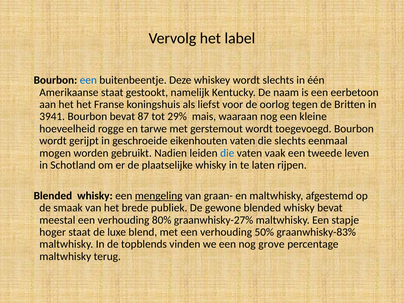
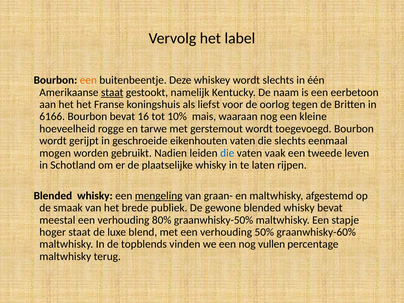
een colour: blue -> orange (88, 80)
staat underline: none -> present (112, 92)
3941: 3941 -> 6166 (52, 117)
87: 87 -> 16 (143, 117)
29%: 29% -> 10% (177, 117)
graanwhisky-27%: graanwhisky-27% -> graanwhisky-50% (214, 220)
graanwhisky-83%: graanwhisky-83% -> graanwhisky-60% (316, 232)
grove: grove -> vullen (272, 244)
